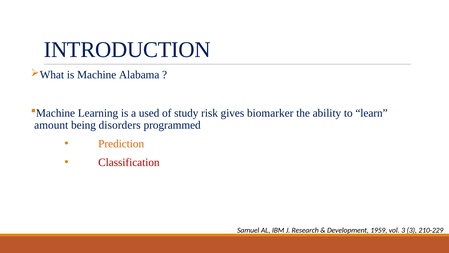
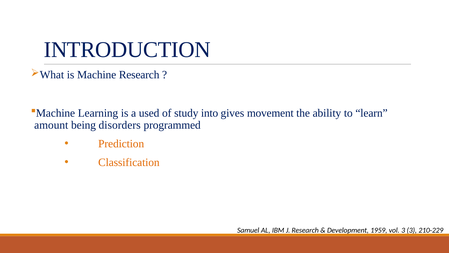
Machine Alabama: Alabama -> Research (139, 75)
risk: risk -> into (210, 113)
biomarker: biomarker -> movement (270, 113)
Classification colour: red -> orange (129, 162)
